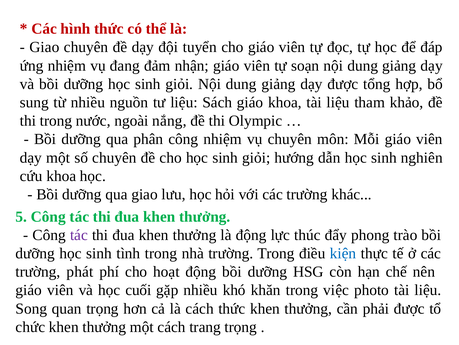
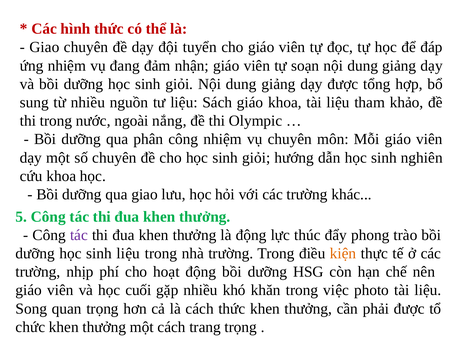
sinh tình: tình -> liệu (128, 253)
kiện colour: blue -> orange (343, 253)
phát: phát -> nhịp (80, 271)
